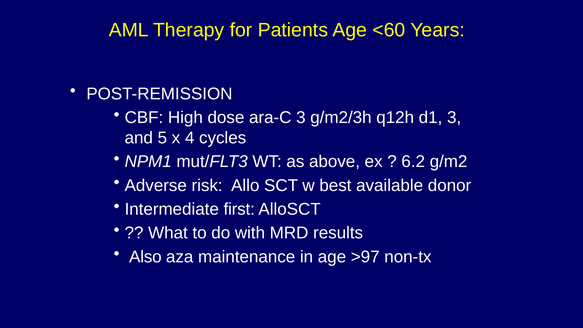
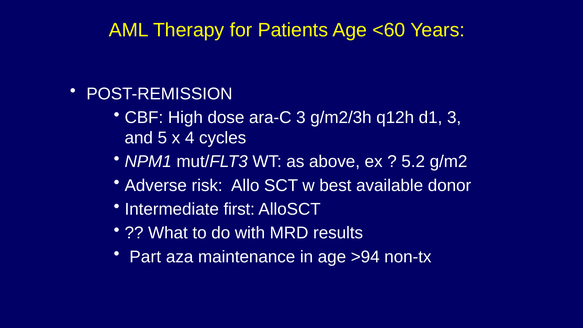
6.2: 6.2 -> 5.2 (413, 162)
Also: Also -> Part (145, 257)
>97: >97 -> >94 (365, 257)
